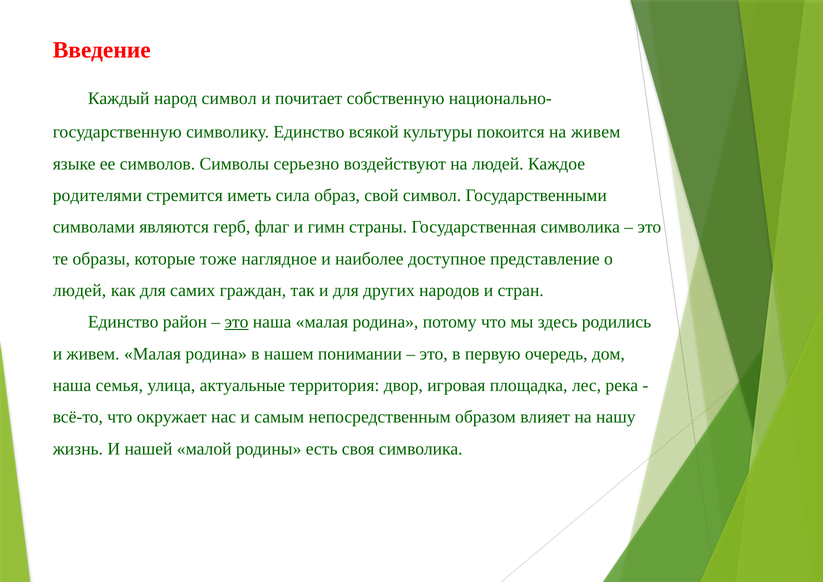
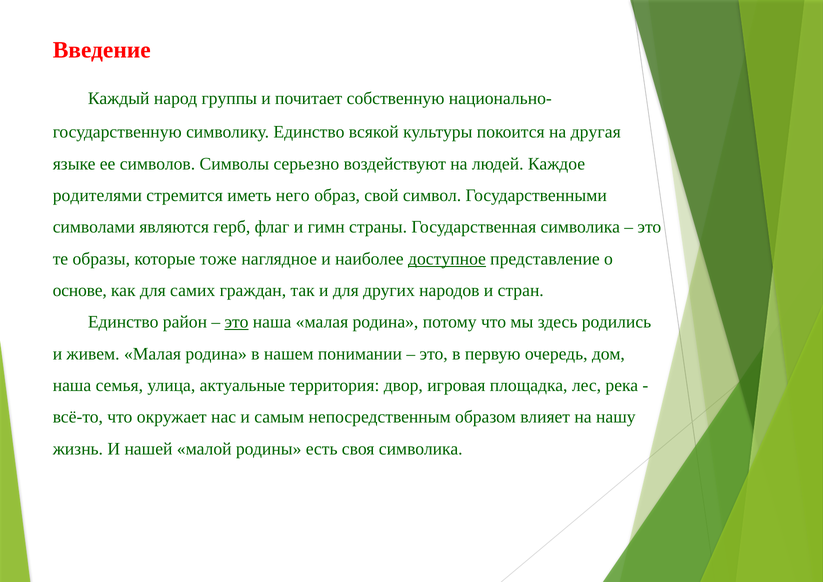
народ символ: символ -> группы (229, 99)
на живем: живем -> другая (596, 132)
сила: сила -> него (293, 195)
доступное underline: none -> present (447, 259)
людей: людей -> основе (80, 290)
